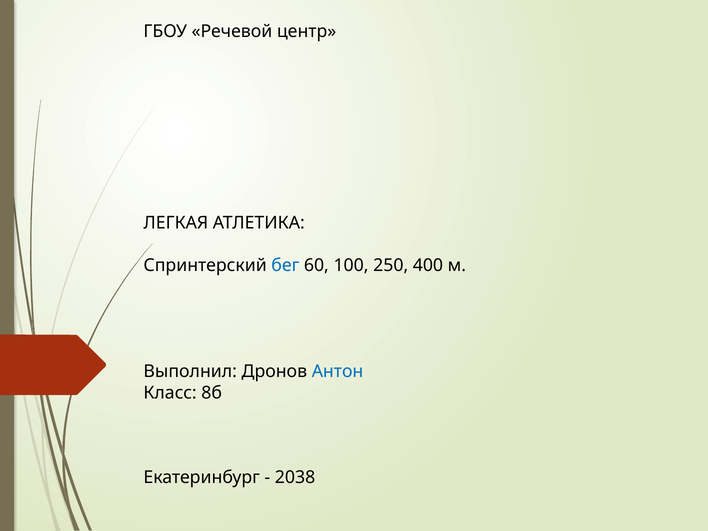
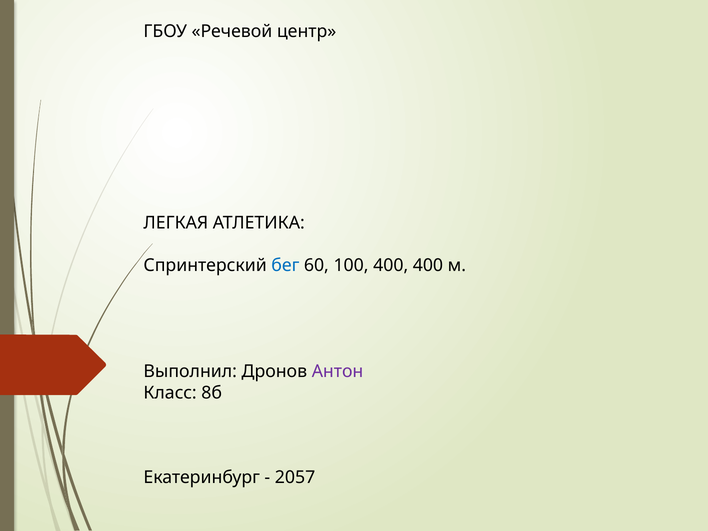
100 250: 250 -> 400 (391, 265)
Антон colour: blue -> purple (338, 371)
2038: 2038 -> 2057 (295, 478)
